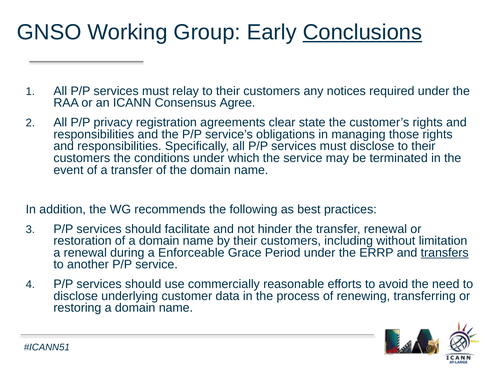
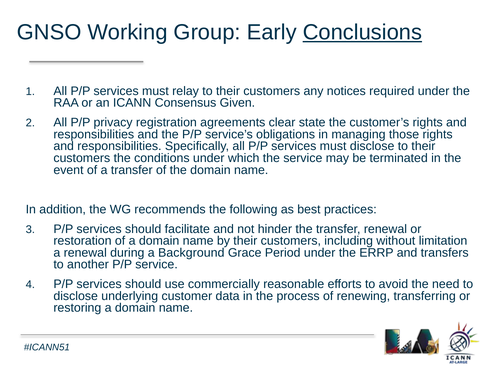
Agree: Agree -> Given (237, 103)
Enforceable: Enforceable -> Background (191, 252)
transfers underline: present -> none (445, 252)
